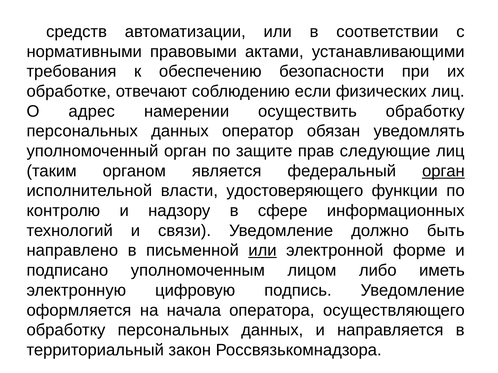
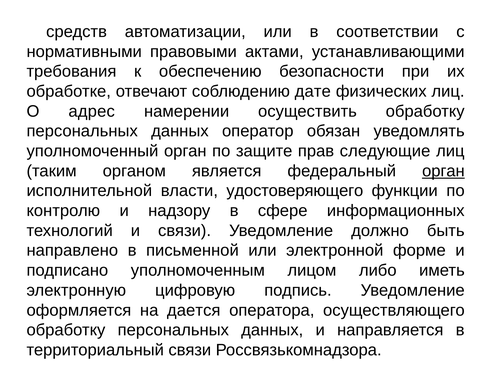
если: если -> дате (313, 91)
или underline: present -> none (262, 251)
начала: начала -> дается (194, 311)
территориальный закон: закон -> связи (190, 350)
